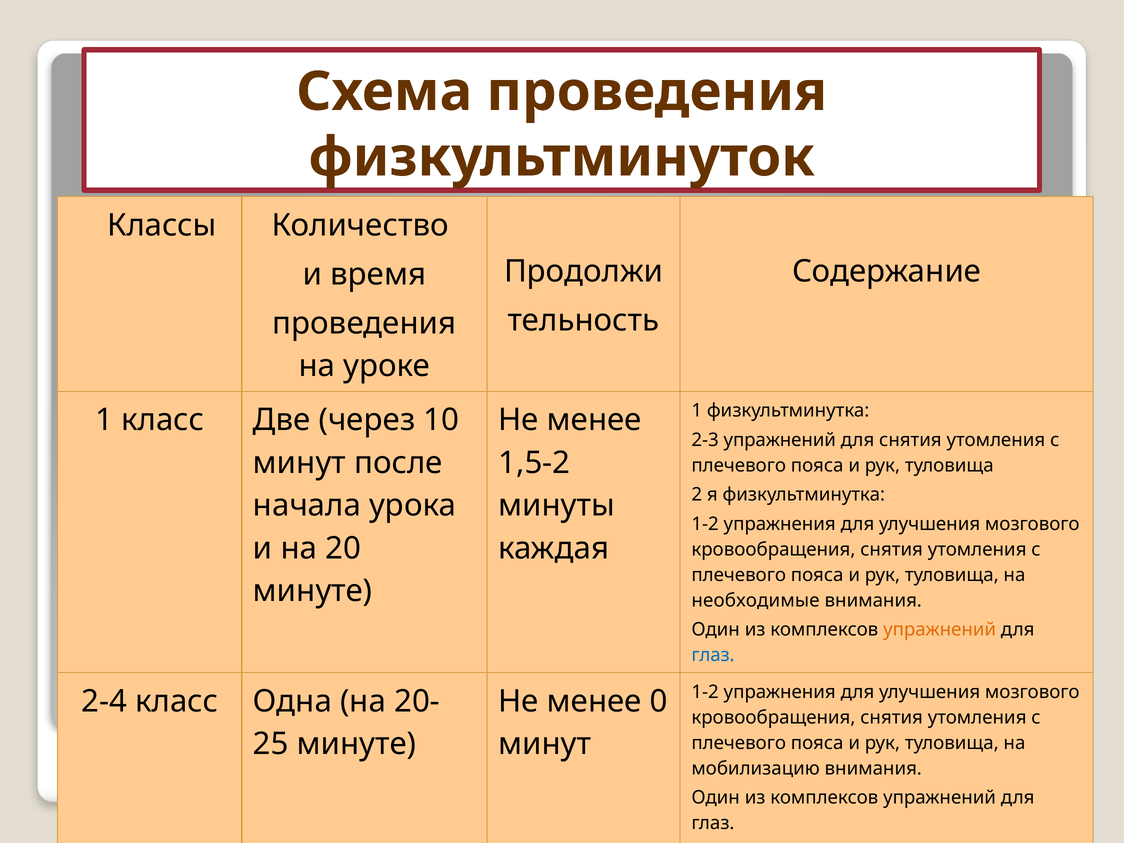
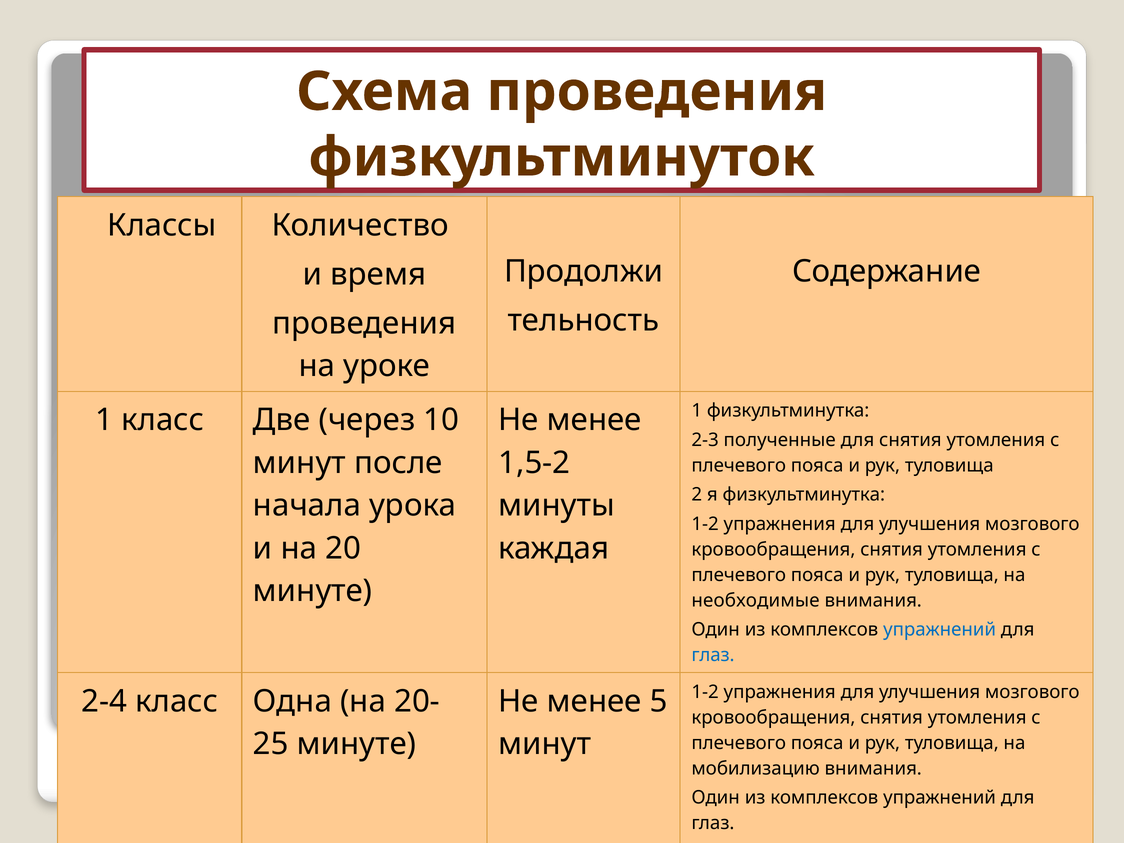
2-3 упражнений: упражнений -> полученные (780, 440)
упражнений colour: orange -> blue (940, 630)
0: 0 -> 5 (659, 701)
